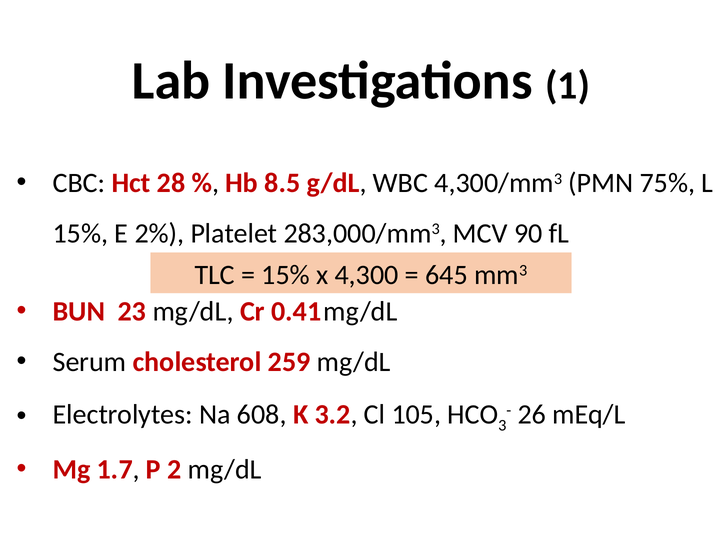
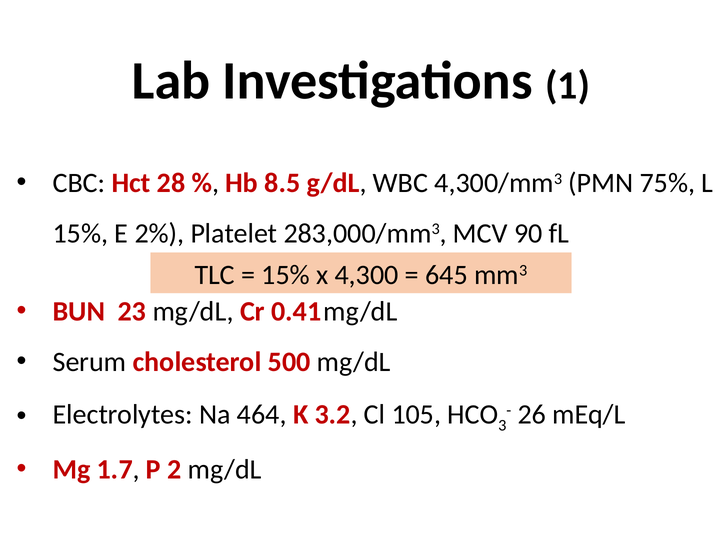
259: 259 -> 500 (289, 362)
608: 608 -> 464 (262, 415)
